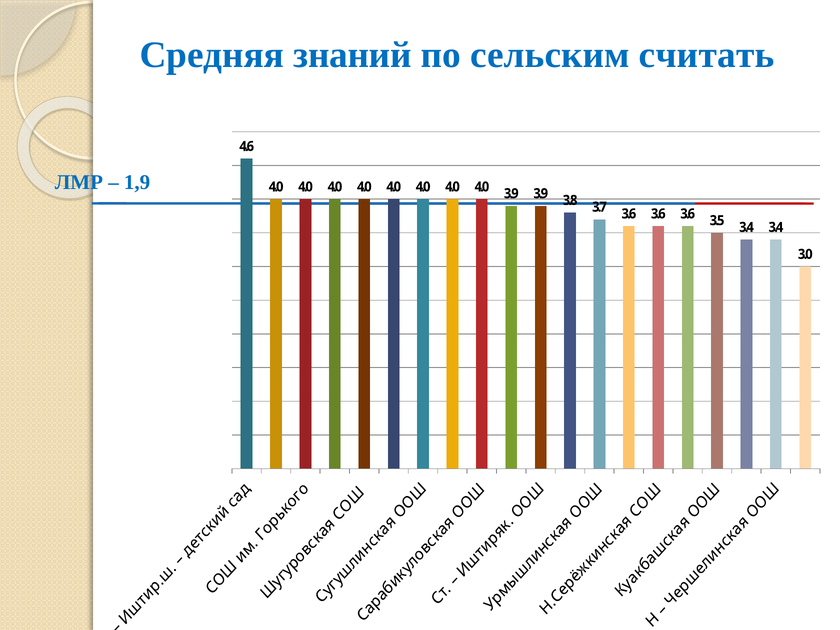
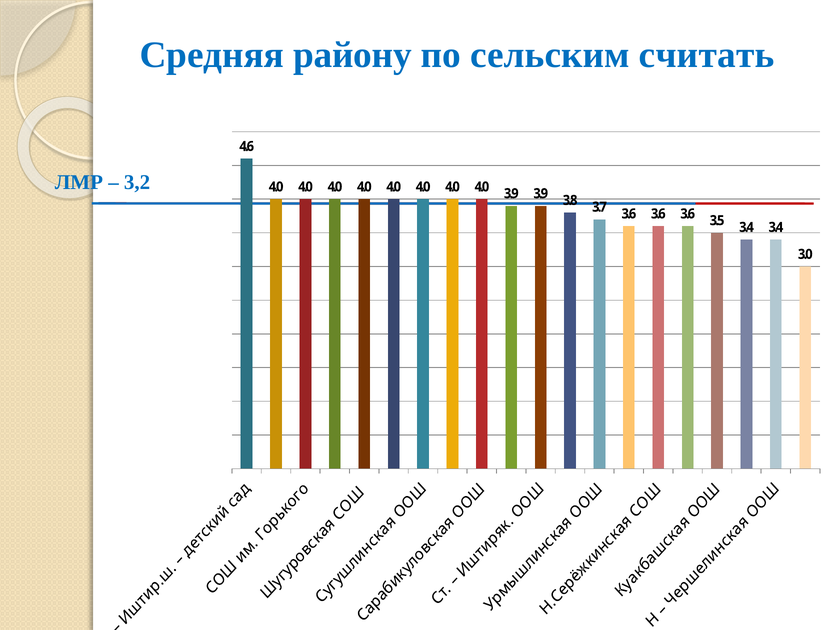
знаний: знаний -> району (353, 55)
1,9: 1,9 -> 3,2 (137, 182)
